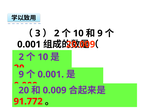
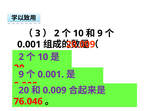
91.772: 91.772 -> 76.046 (28, 101)
